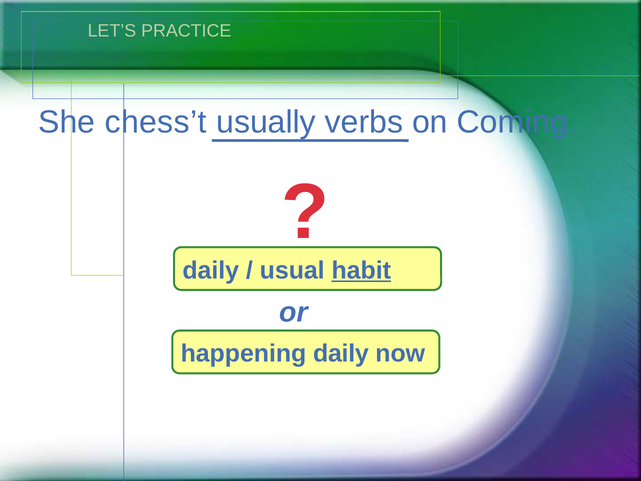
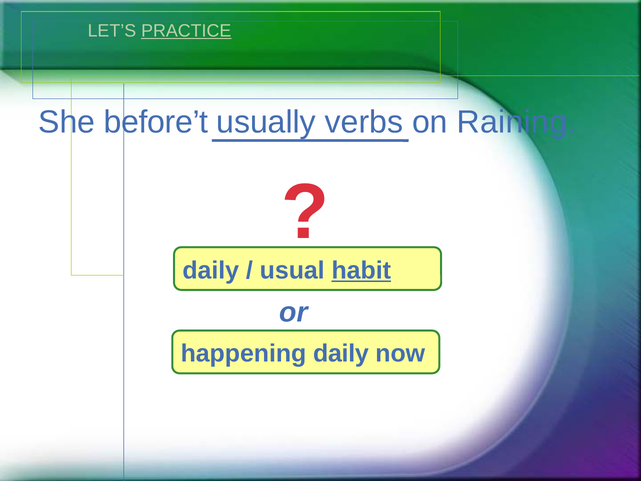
PRACTICE underline: none -> present (186, 31)
chess’t: chess’t -> before’t (156, 122)
Coming: Coming -> Raining (517, 122)
